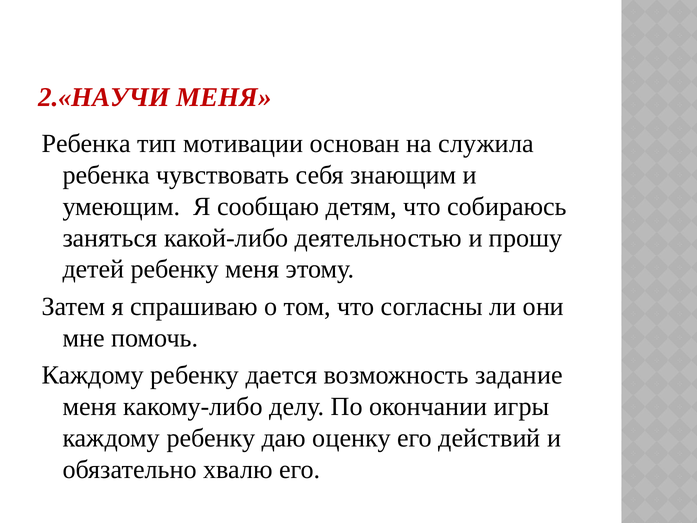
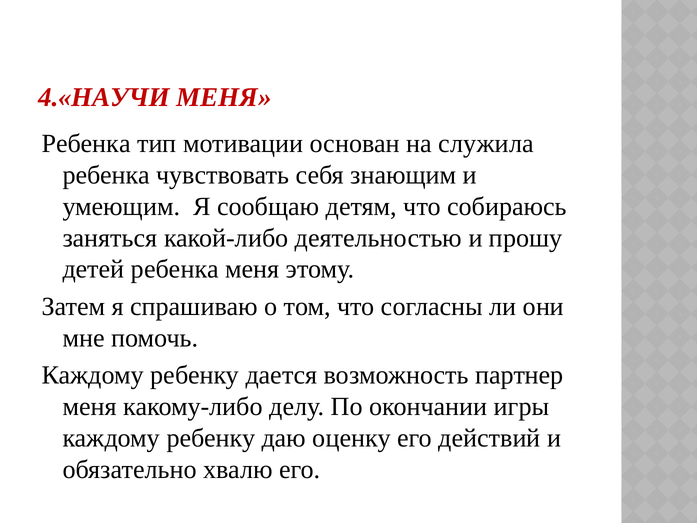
2.«НАУЧИ: 2.«НАУЧИ -> 4.«НАУЧИ (104, 97)
детей ребенку: ребенку -> ребенка (175, 269)
задание: задание -> партнер (519, 375)
